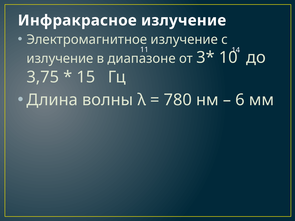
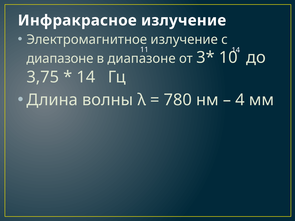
излучение: излучение -> диапазоне (60, 59)
15: 15 -> 14 (86, 77)
6: 6 -> 4 (240, 100)
